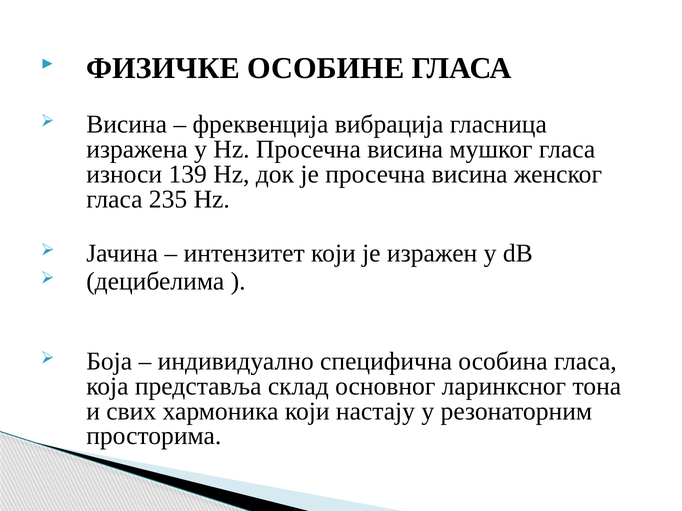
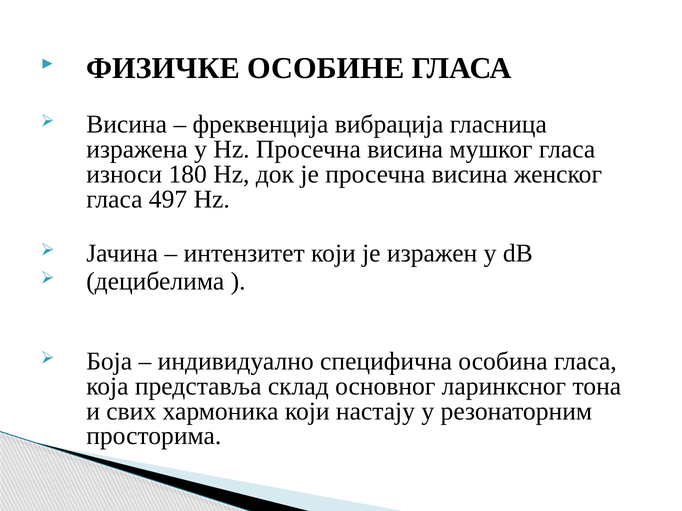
139: 139 -> 180 (188, 174)
235: 235 -> 497 (168, 199)
